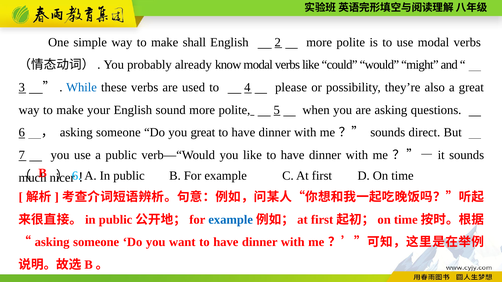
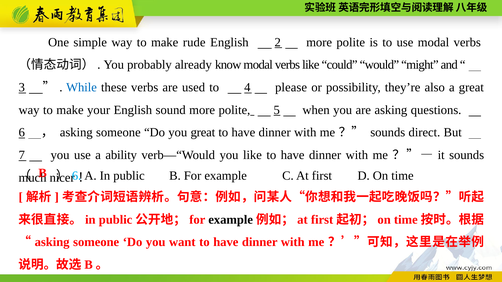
shall: shall -> rude (194, 42)
a public: public -> ability (121, 155)
example colour: blue -> black (231, 220)
